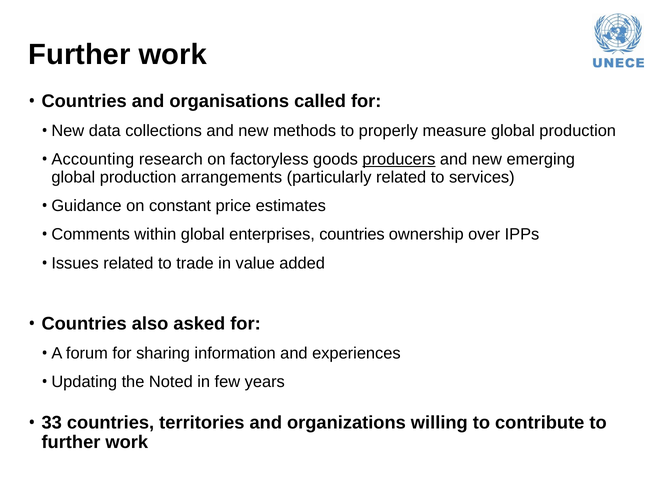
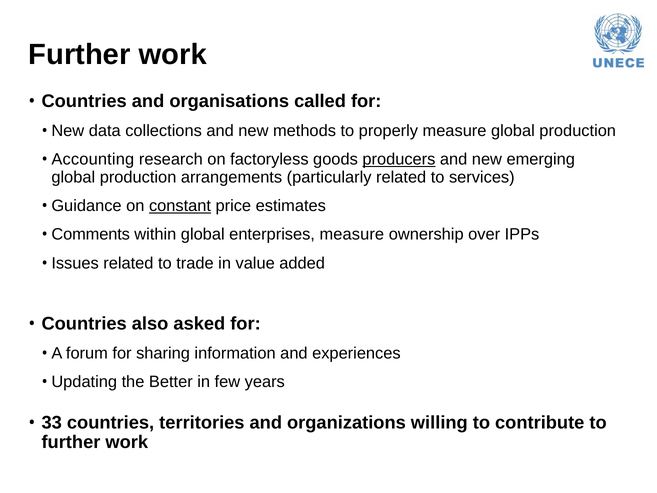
constant underline: none -> present (180, 206)
enterprises countries: countries -> measure (352, 234)
Noted: Noted -> Better (171, 382)
